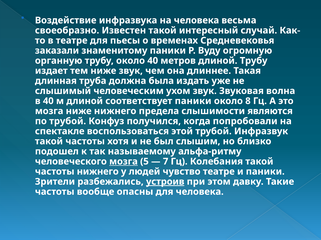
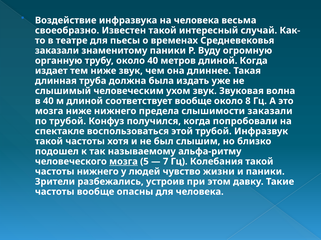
длиной Трубу: Трубу -> Когда (254, 61)
соответствует паники: паники -> вообще (193, 101)
слышимости являются: являются -> заказали (270, 111)
чувство театре: театре -> жизни (219, 172)
устроив underline: present -> none (165, 182)
